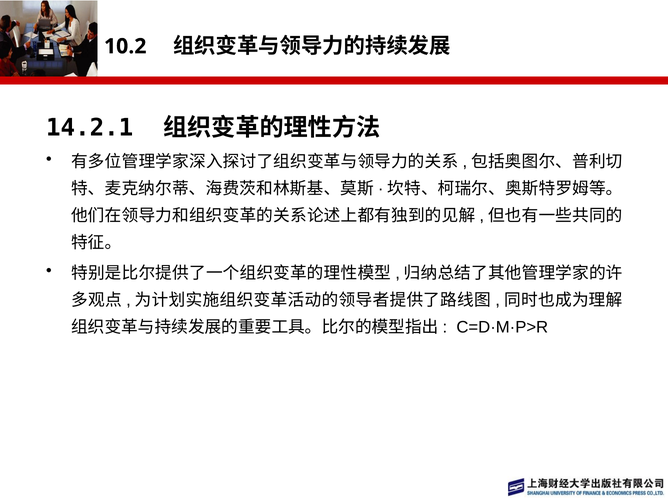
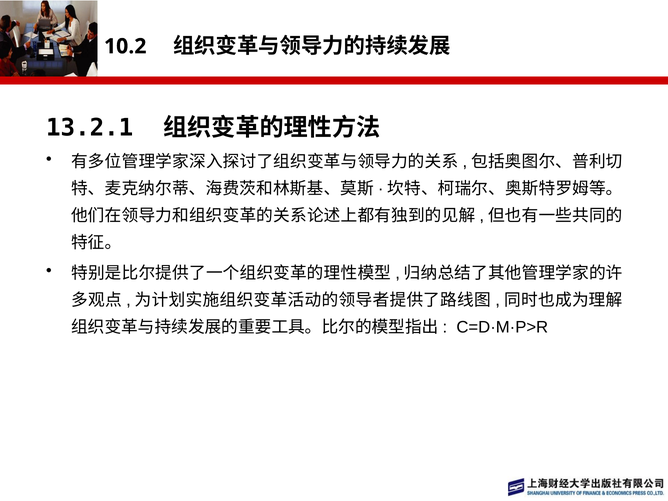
14.2.1: 14.2.1 -> 13.2.1 (90, 128)
